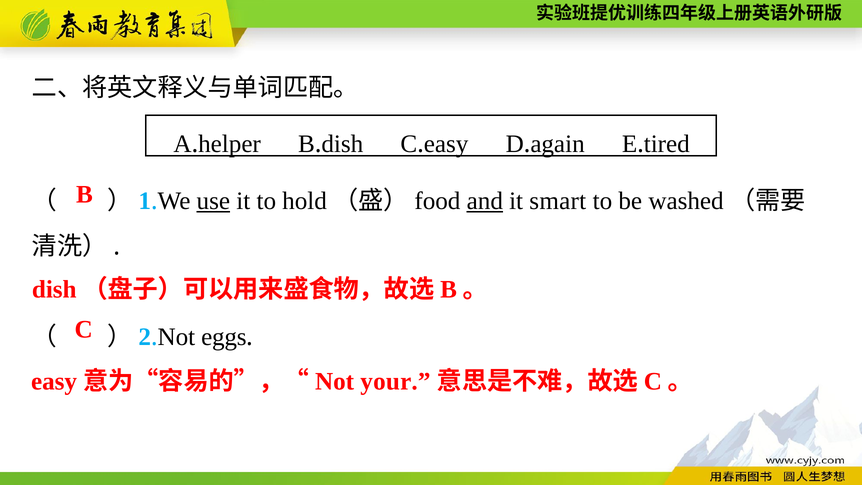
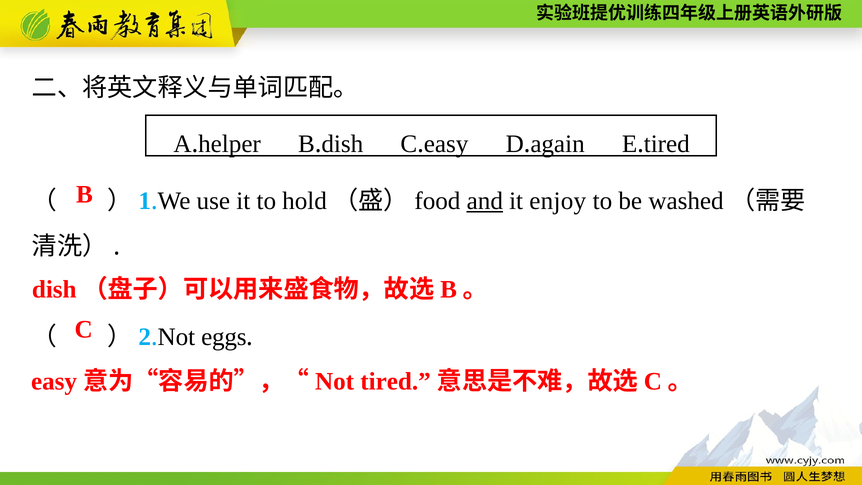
use underline: present -> none (213, 201)
smart: smart -> enjoy (558, 201)
your: your -> tired (396, 381)
